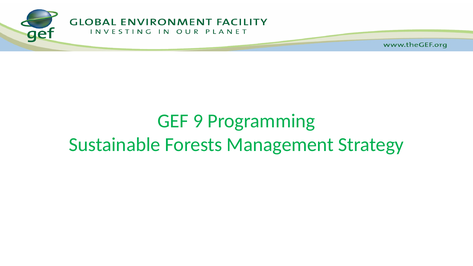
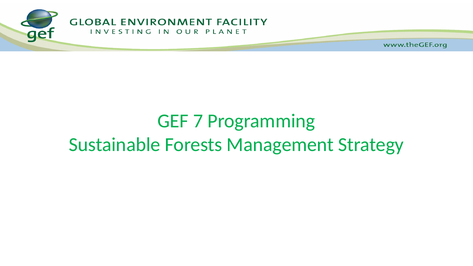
9: 9 -> 7 (198, 121)
